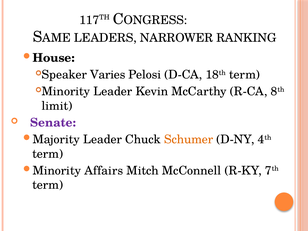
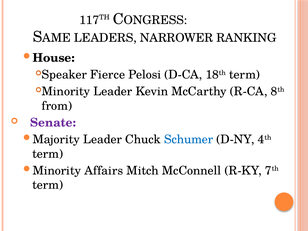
Varies: Varies -> Fierce (108, 75)
limit: limit -> from (57, 106)
Schumer colour: orange -> blue (189, 139)
